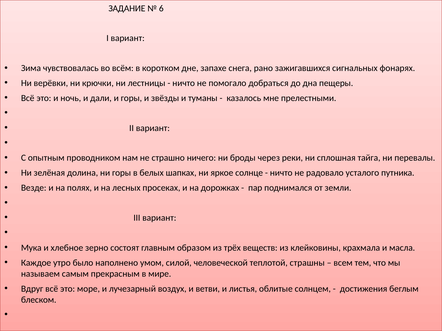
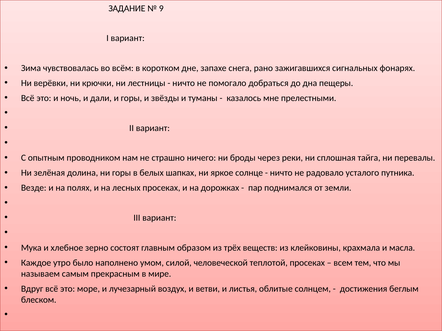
6: 6 -> 9 (161, 8)
теплотой страшны: страшны -> просеках (307, 263)
